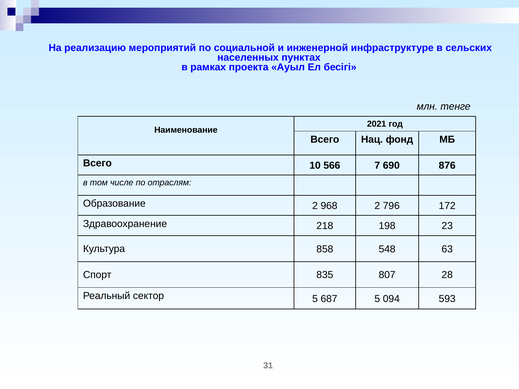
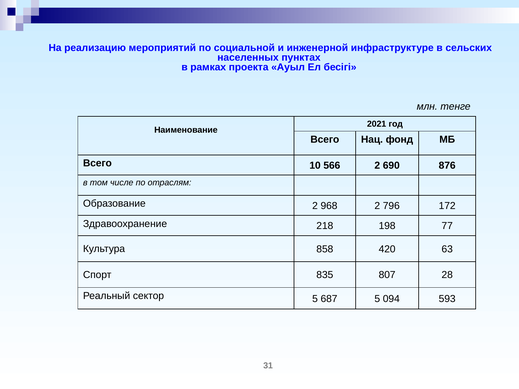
566 7: 7 -> 2 (377, 166)
23: 23 -> 77 (447, 226)
548: 548 -> 420 (387, 249)
